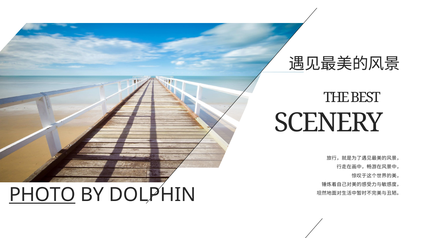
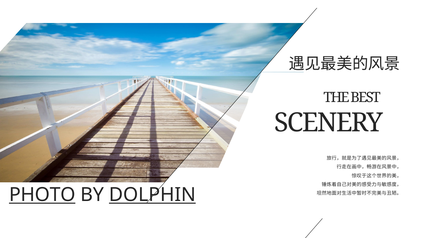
DOLPHIN underline: none -> present (152, 195)
